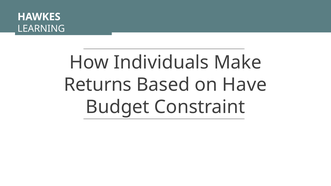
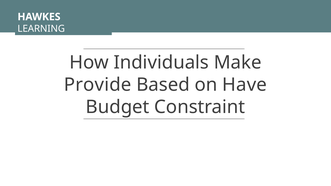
Returns: Returns -> Provide (98, 85)
